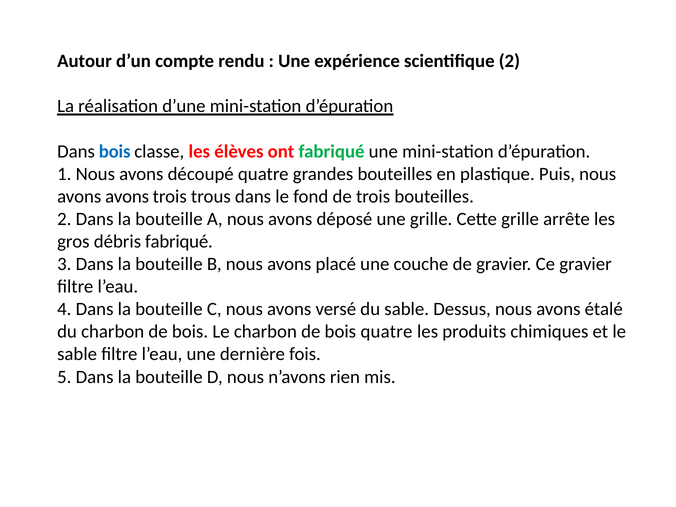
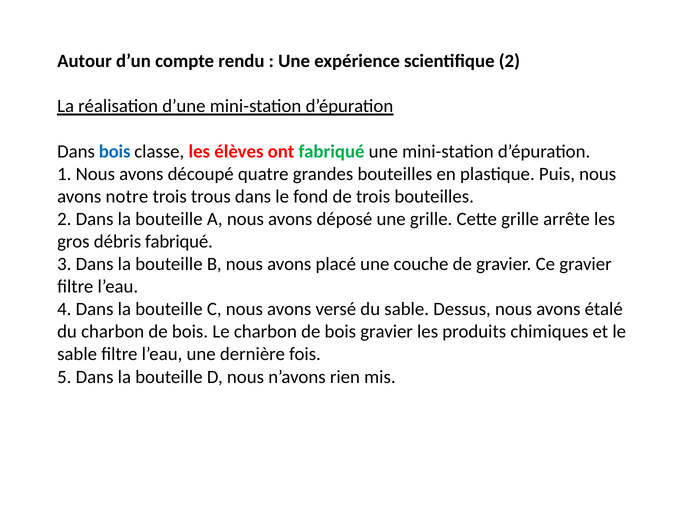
avons avons: avons -> notre (127, 196)
bois quatre: quatre -> gravier (387, 332)
